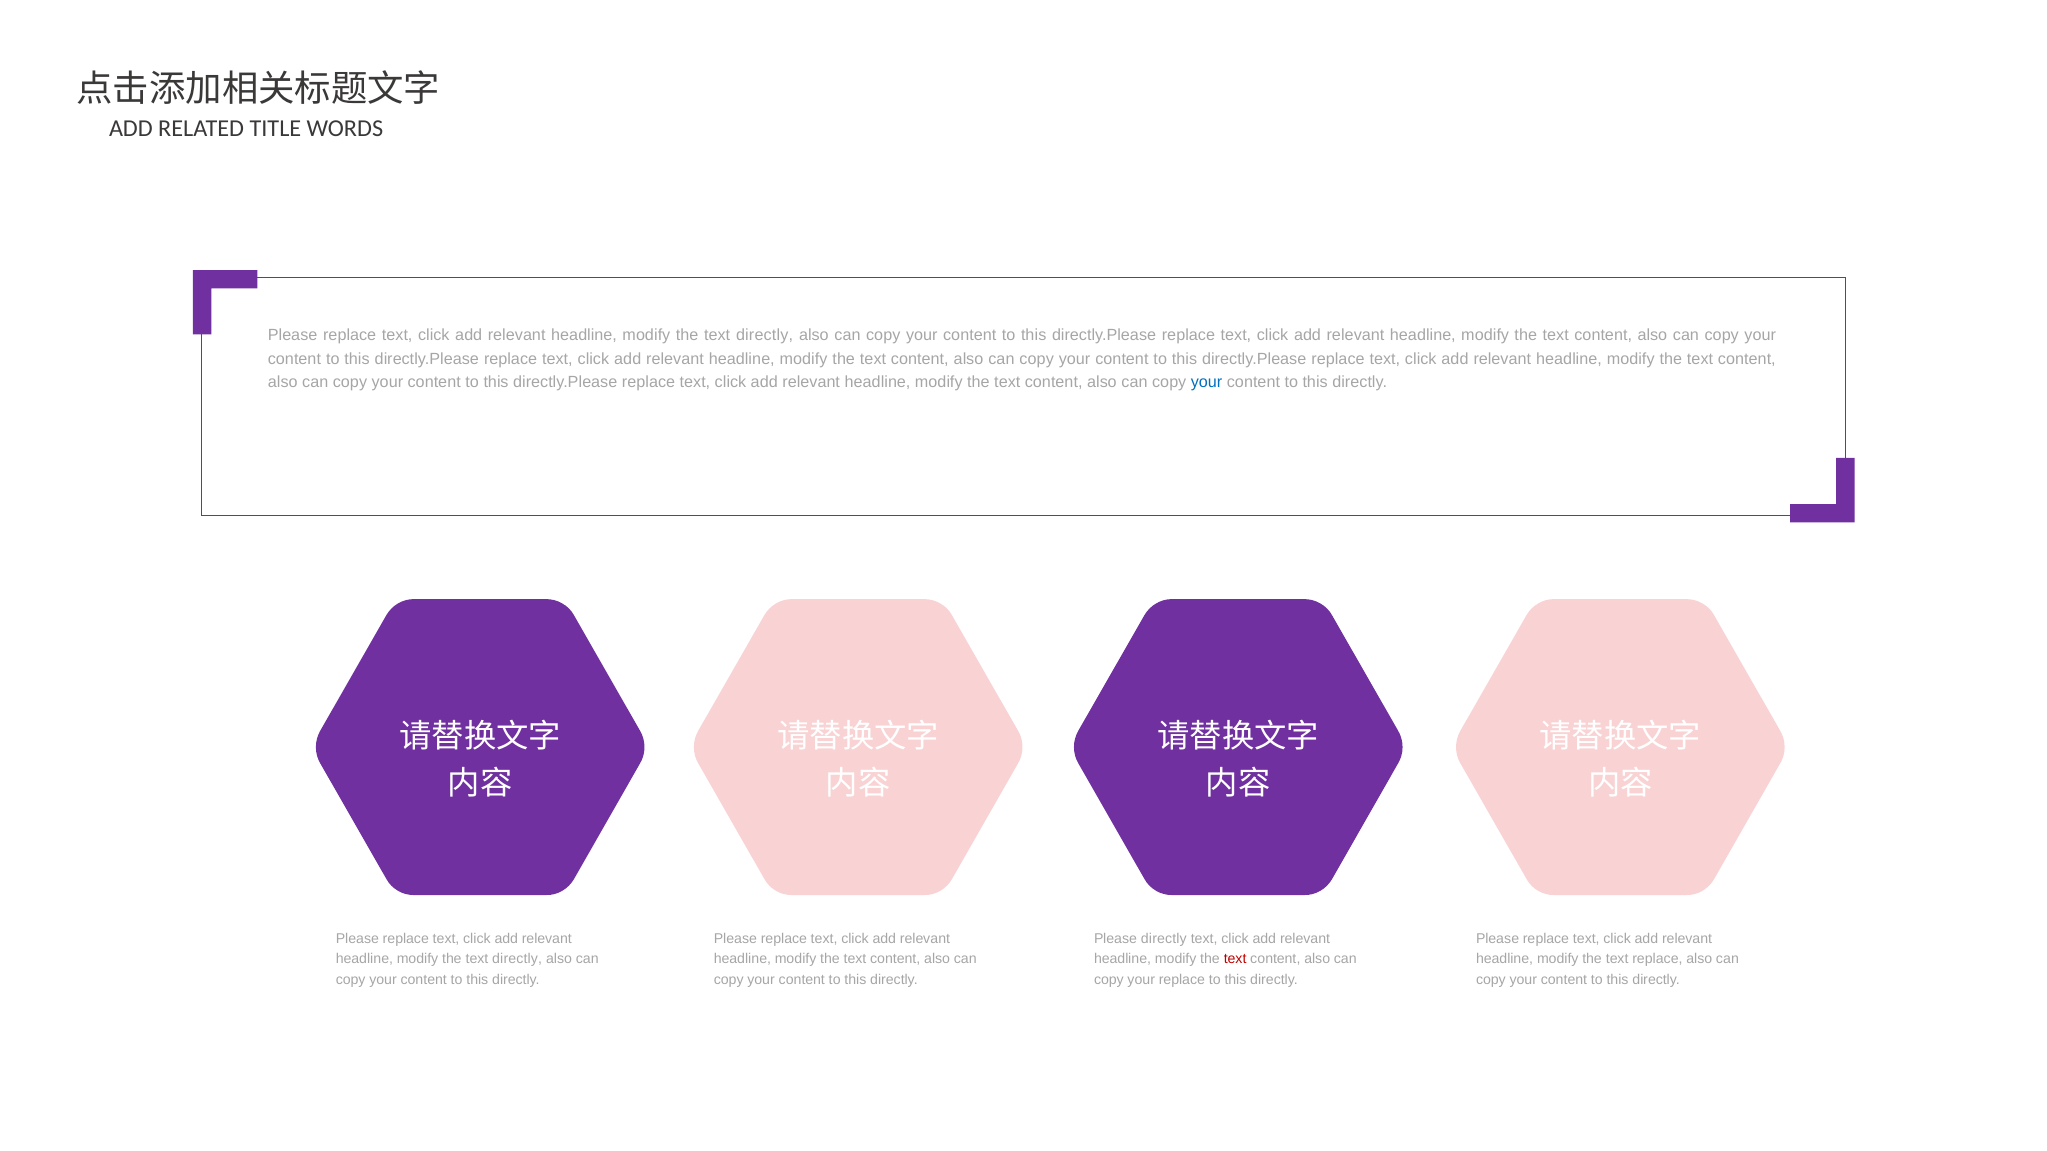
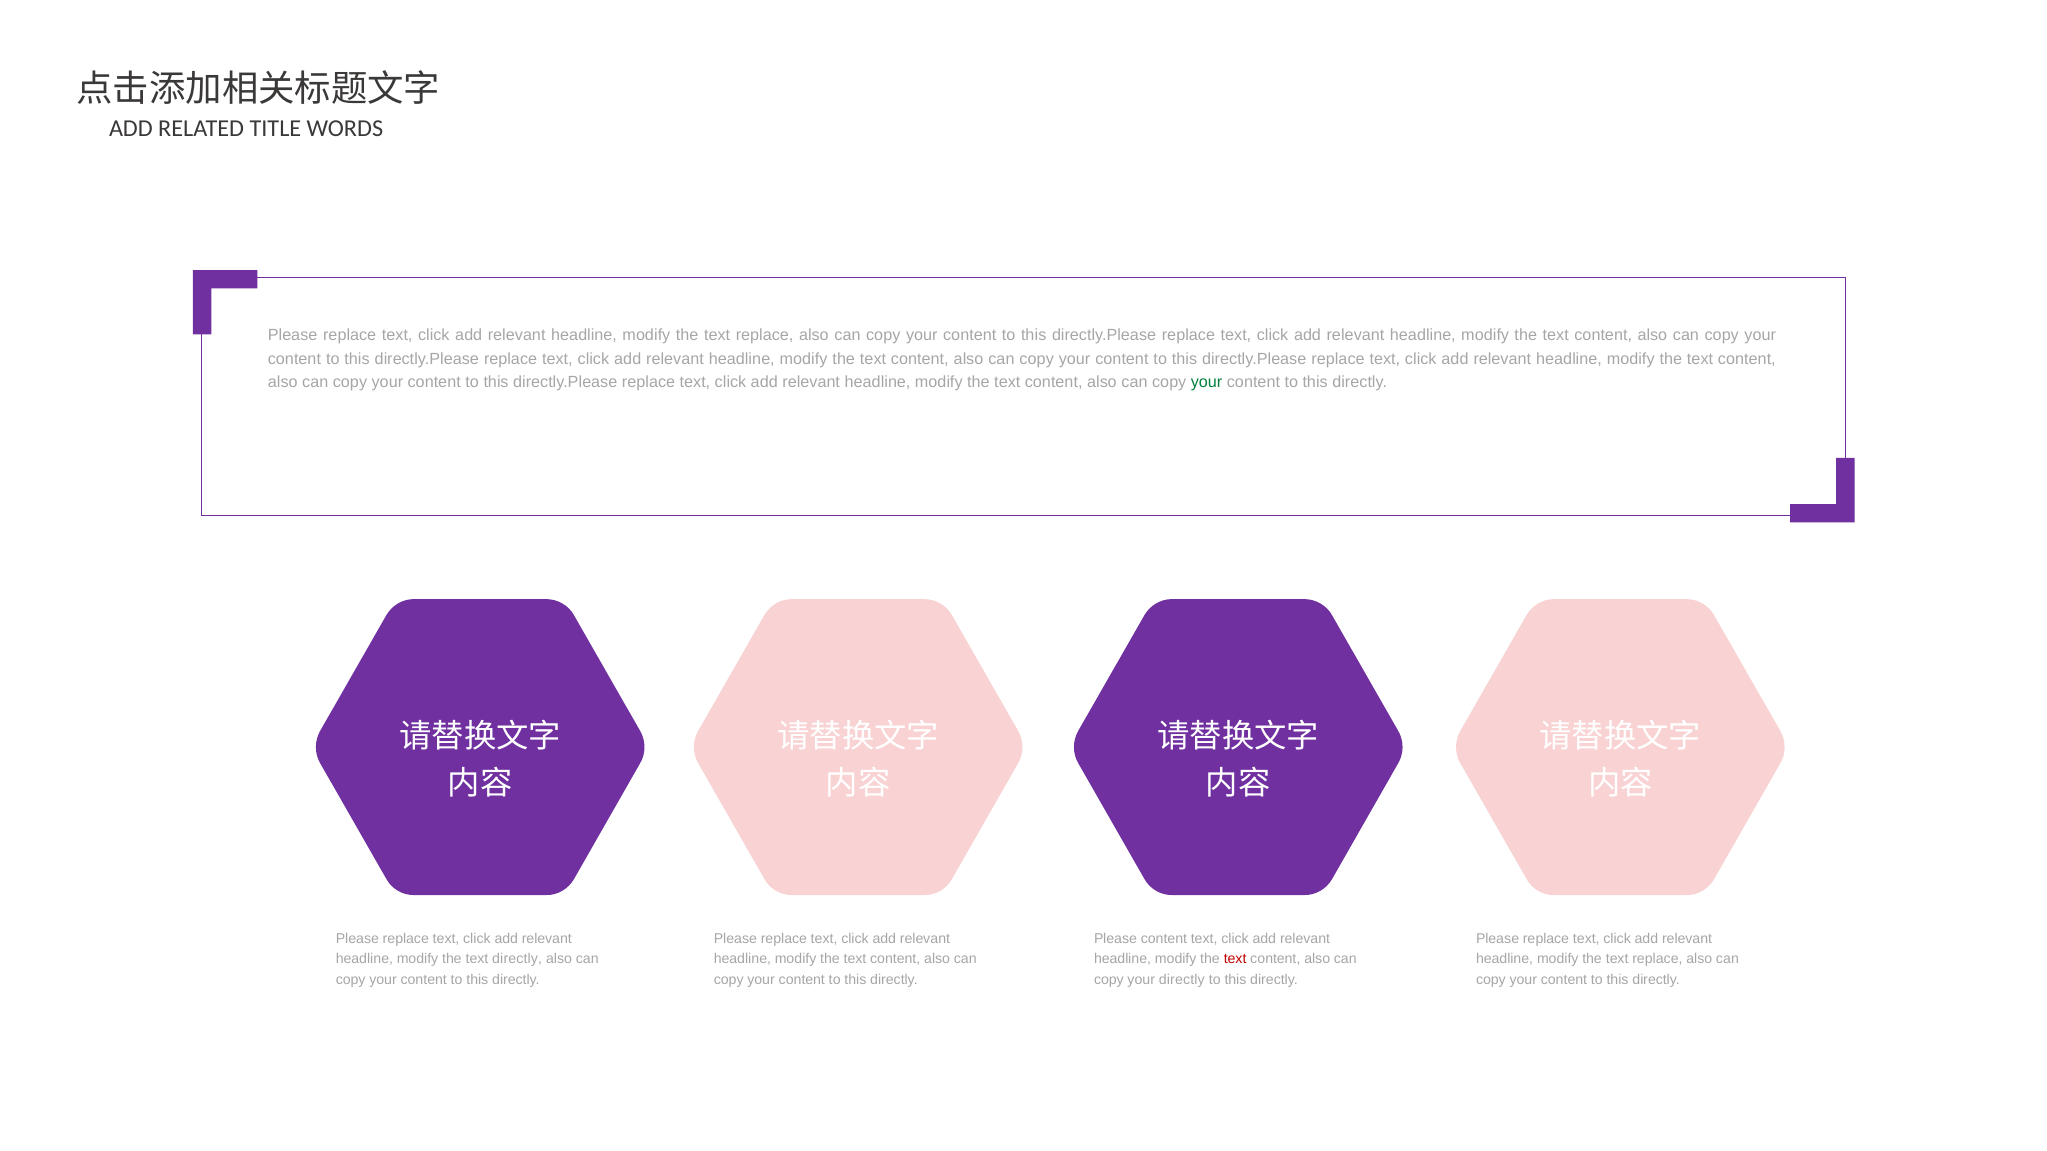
directly: directly -> replace (765, 336)
your colour: blue -> green (1207, 382)
Please directly: directly -> content (1164, 939)
your replace: replace -> directly (1182, 980)
